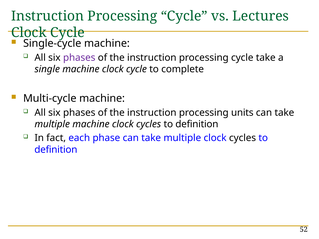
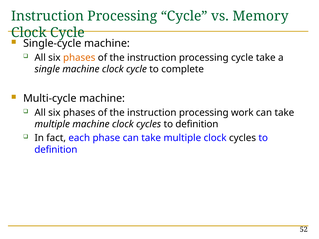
Lectures: Lectures -> Memory (261, 16)
phases colour: purple -> orange (79, 58)
units: units -> work (242, 113)
